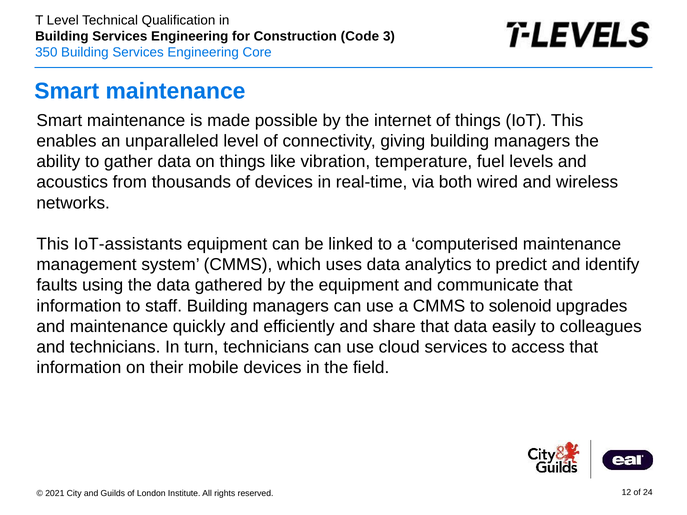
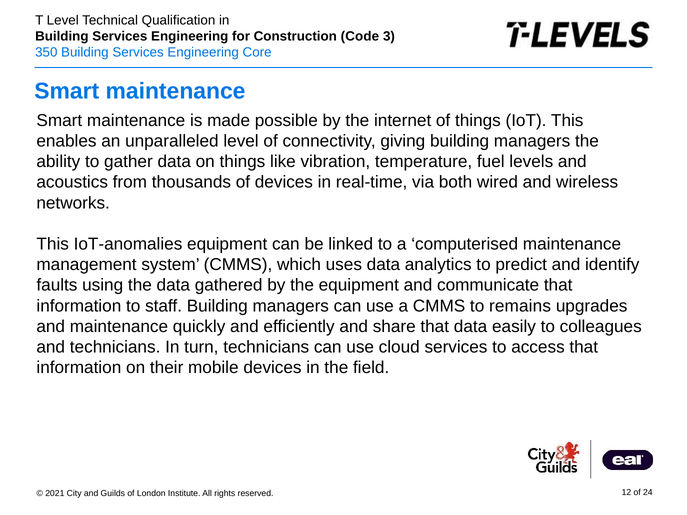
IoT-assistants: IoT-assistants -> IoT-anomalies (128, 244)
solenoid: solenoid -> remains (520, 306)
